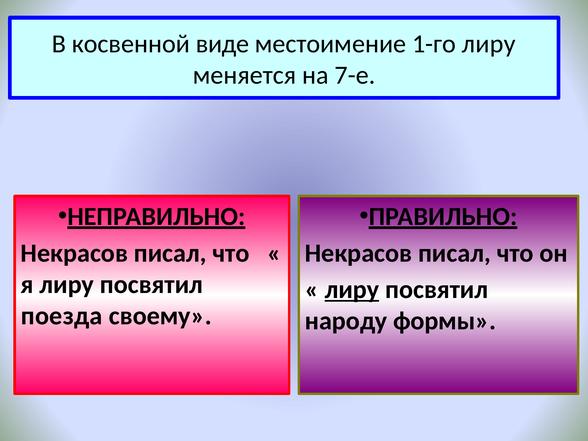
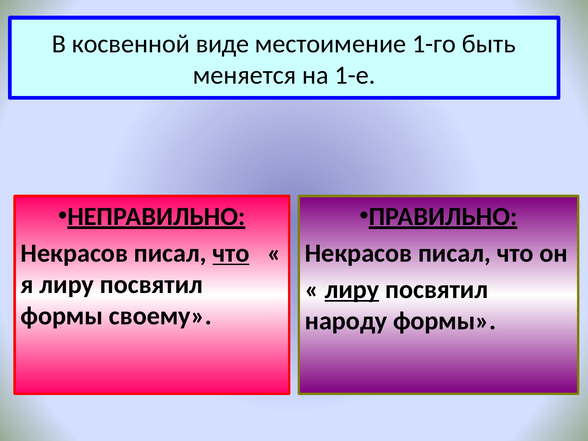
1-го лиру: лиру -> быть (489, 44)
7-е: 7-е -> 1-е (355, 75)
что underline: none -> present (231, 253)
поезда: поезда -> формы (62, 316)
